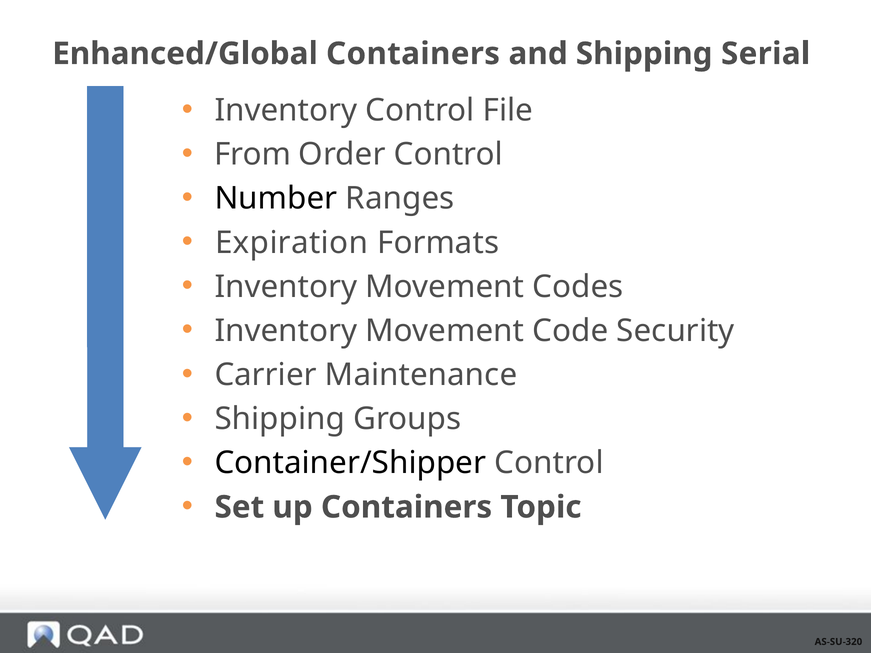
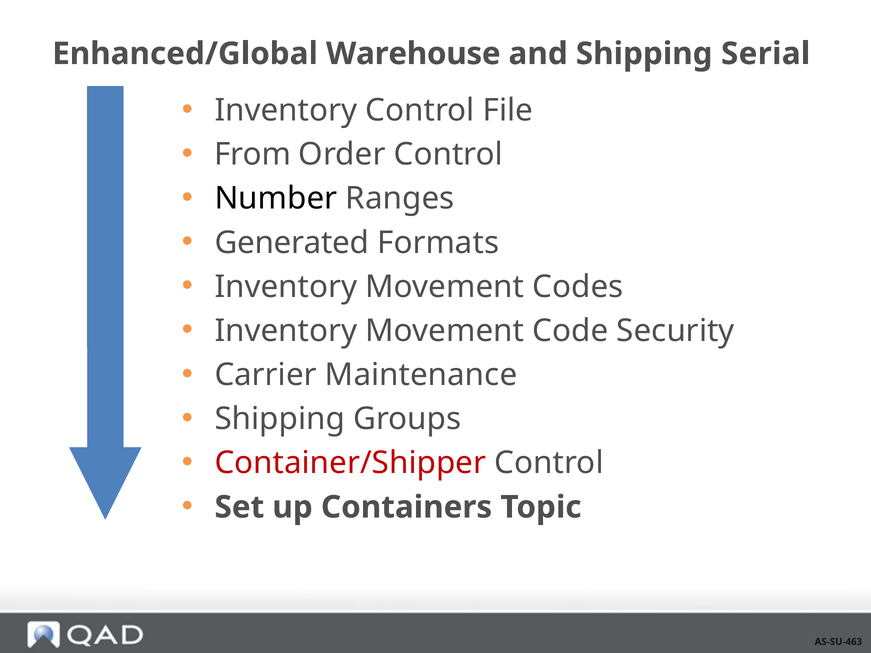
Enhanced/Global Containers: Containers -> Warehouse (413, 54)
Expiration: Expiration -> Generated (292, 243)
Container/Shipper colour: black -> red (350, 463)
AS-SU-320: AS-SU-320 -> AS-SU-463 (838, 642)
